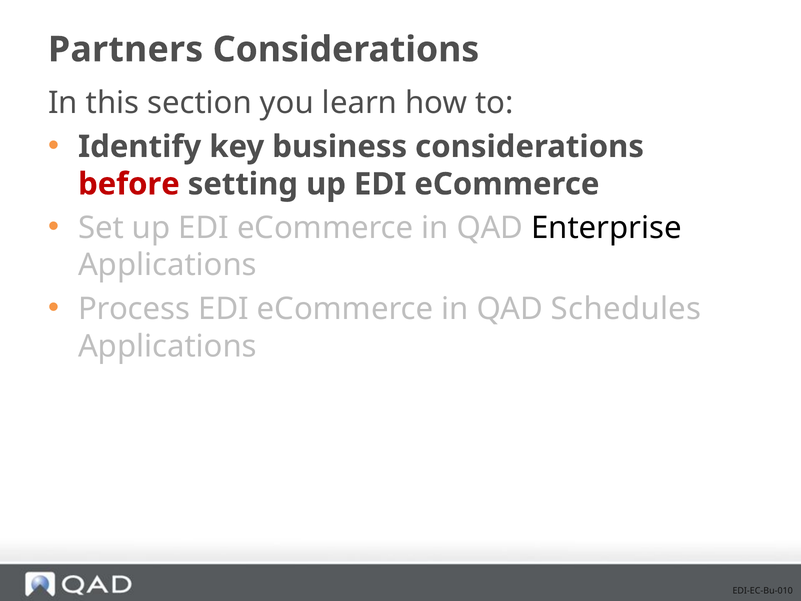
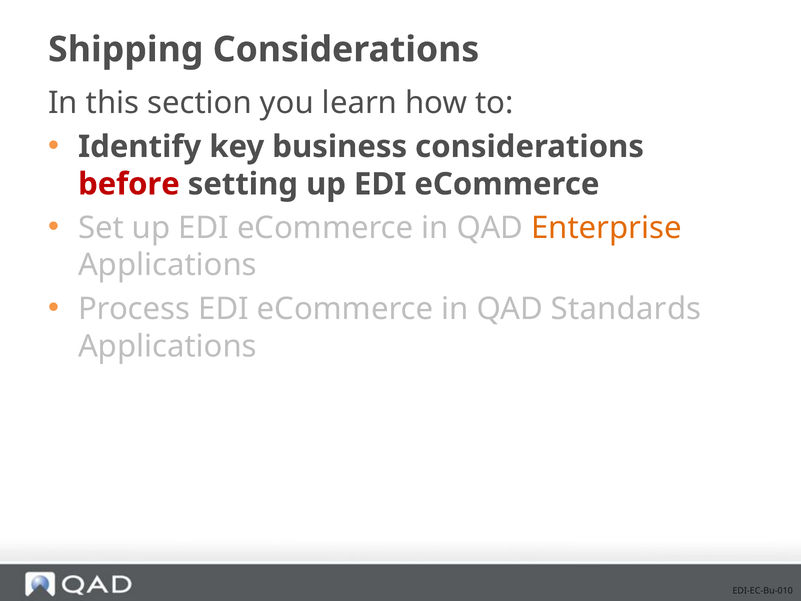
Partners: Partners -> Shipping (126, 50)
Enterprise colour: black -> orange (606, 228)
Schedules: Schedules -> Standards (626, 309)
